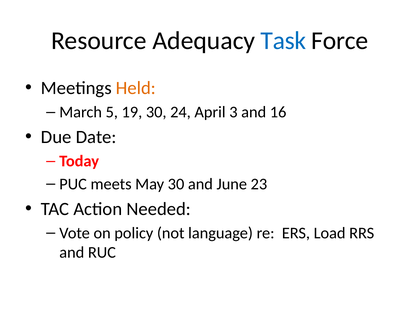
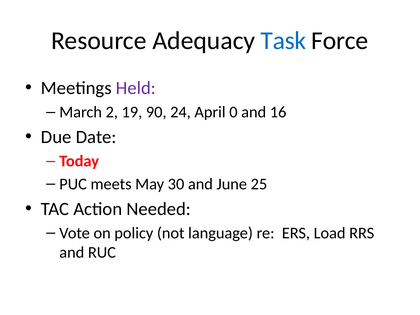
Held colour: orange -> purple (136, 88)
5: 5 -> 2 (112, 112)
19 30: 30 -> 90 (156, 112)
3: 3 -> 0 (233, 112)
23: 23 -> 25 (259, 184)
